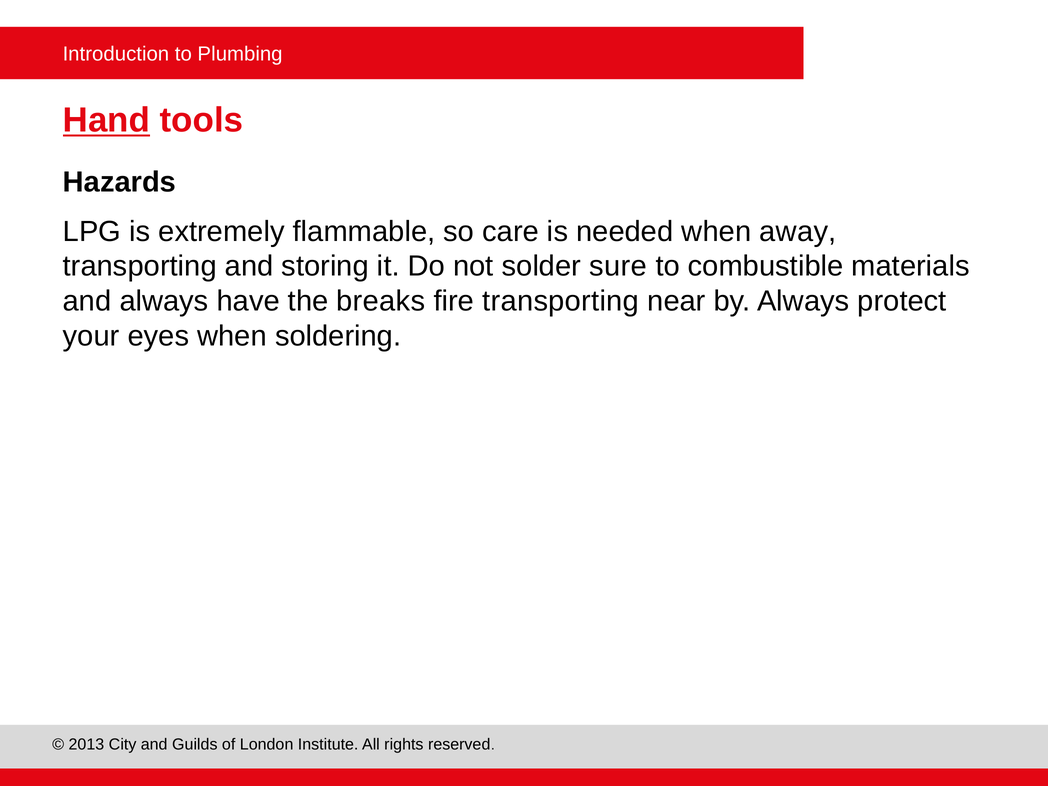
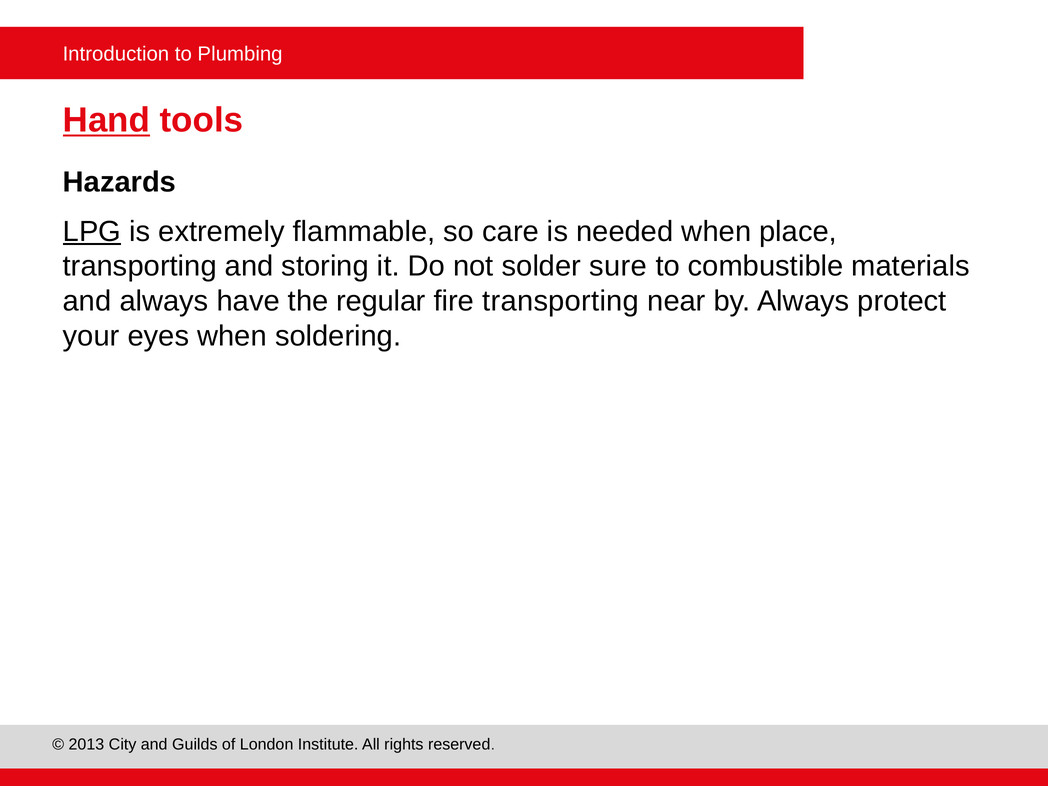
LPG underline: none -> present (92, 231)
away: away -> place (798, 231)
breaks: breaks -> regular (381, 301)
